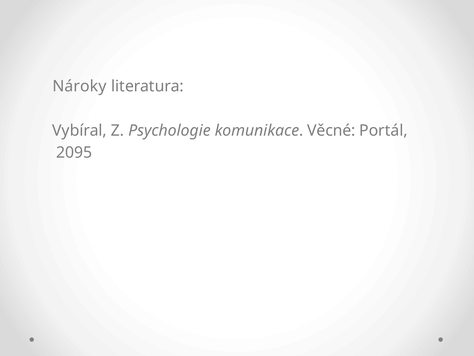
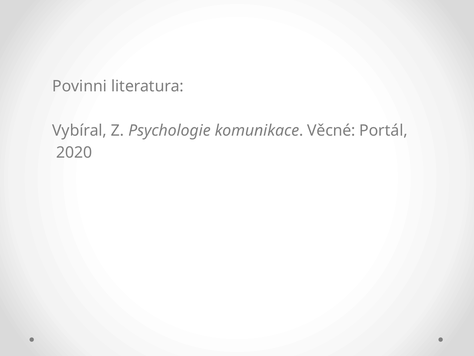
Nároky: Nároky -> Povinni (80, 86)
2095: 2095 -> 2020 (74, 153)
